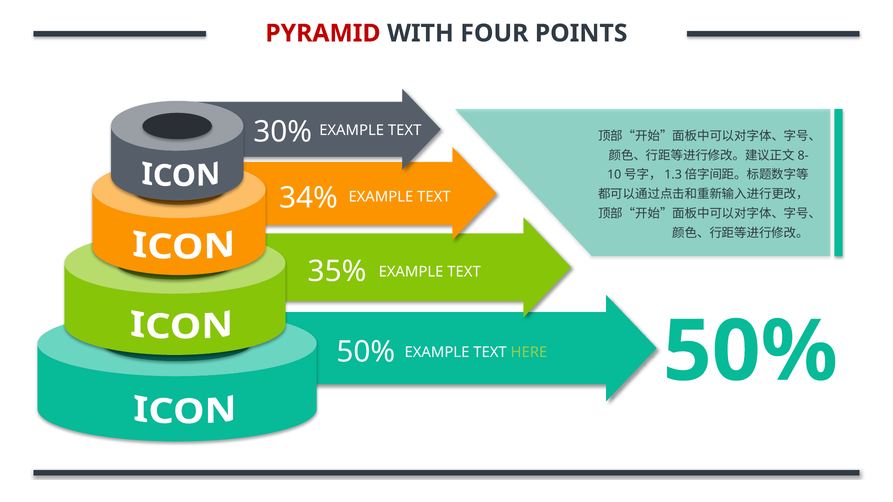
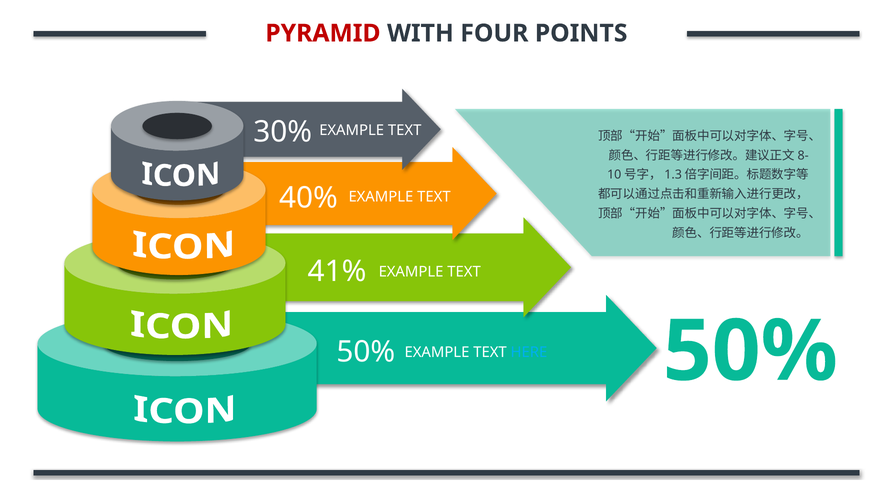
34%: 34% -> 40% (308, 198)
35%: 35% -> 41% (337, 272)
HERE colour: light green -> light blue (529, 353)
